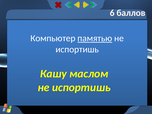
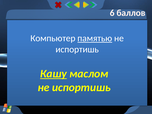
Кашу underline: none -> present (53, 74)
